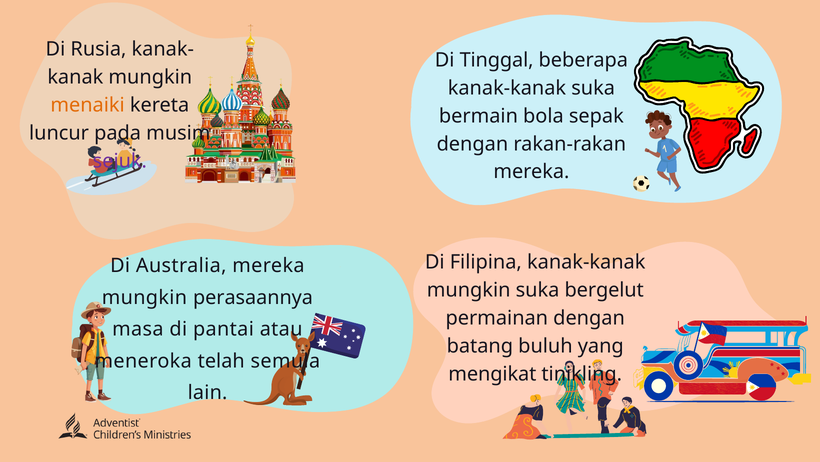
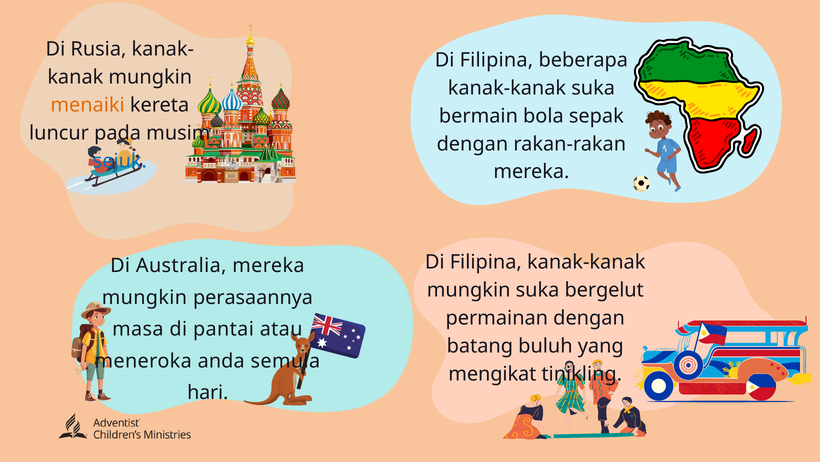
Tinggal: Tinggal -> Filipina (496, 60)
sejuk colour: purple -> blue (120, 161)
telah: telah -> anda (221, 360)
lain: lain -> hari (208, 392)
